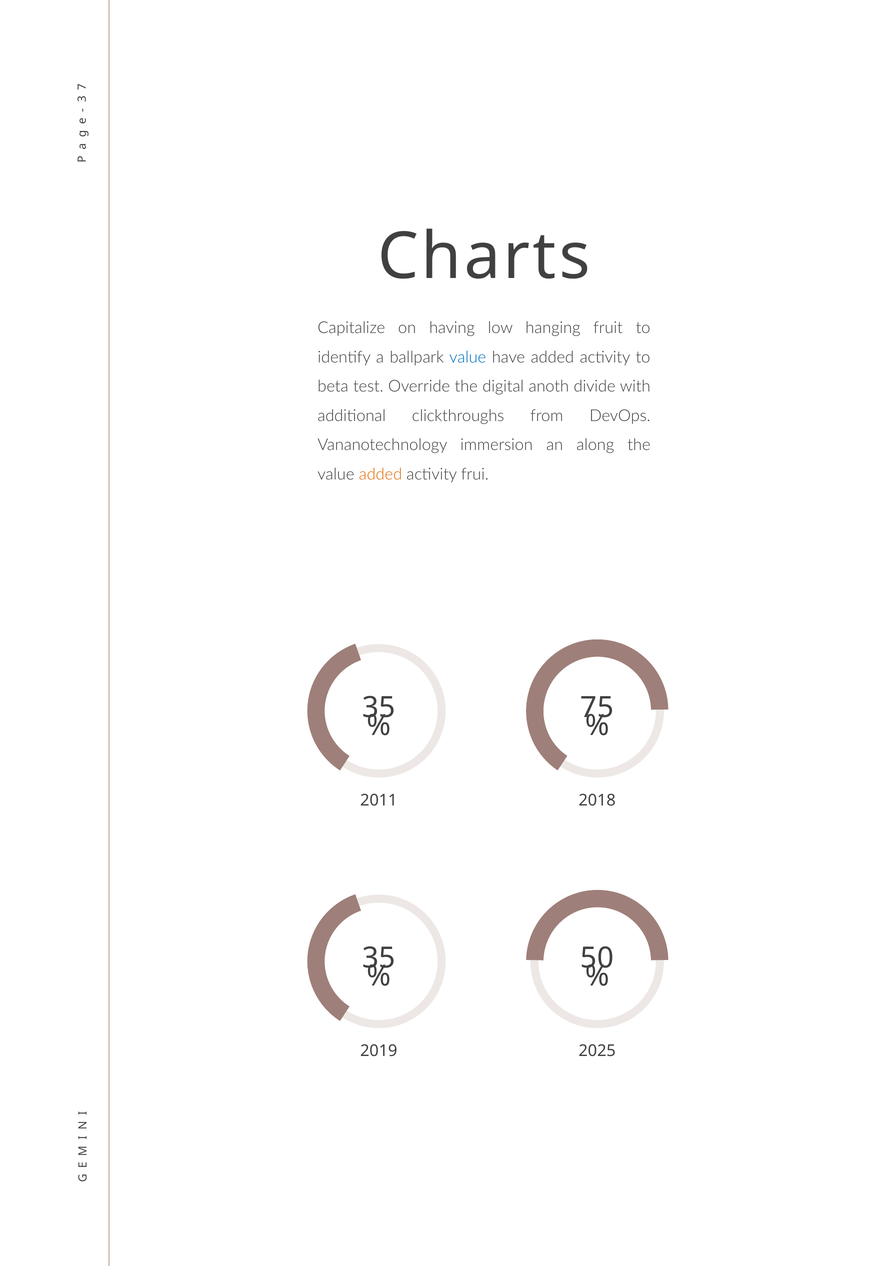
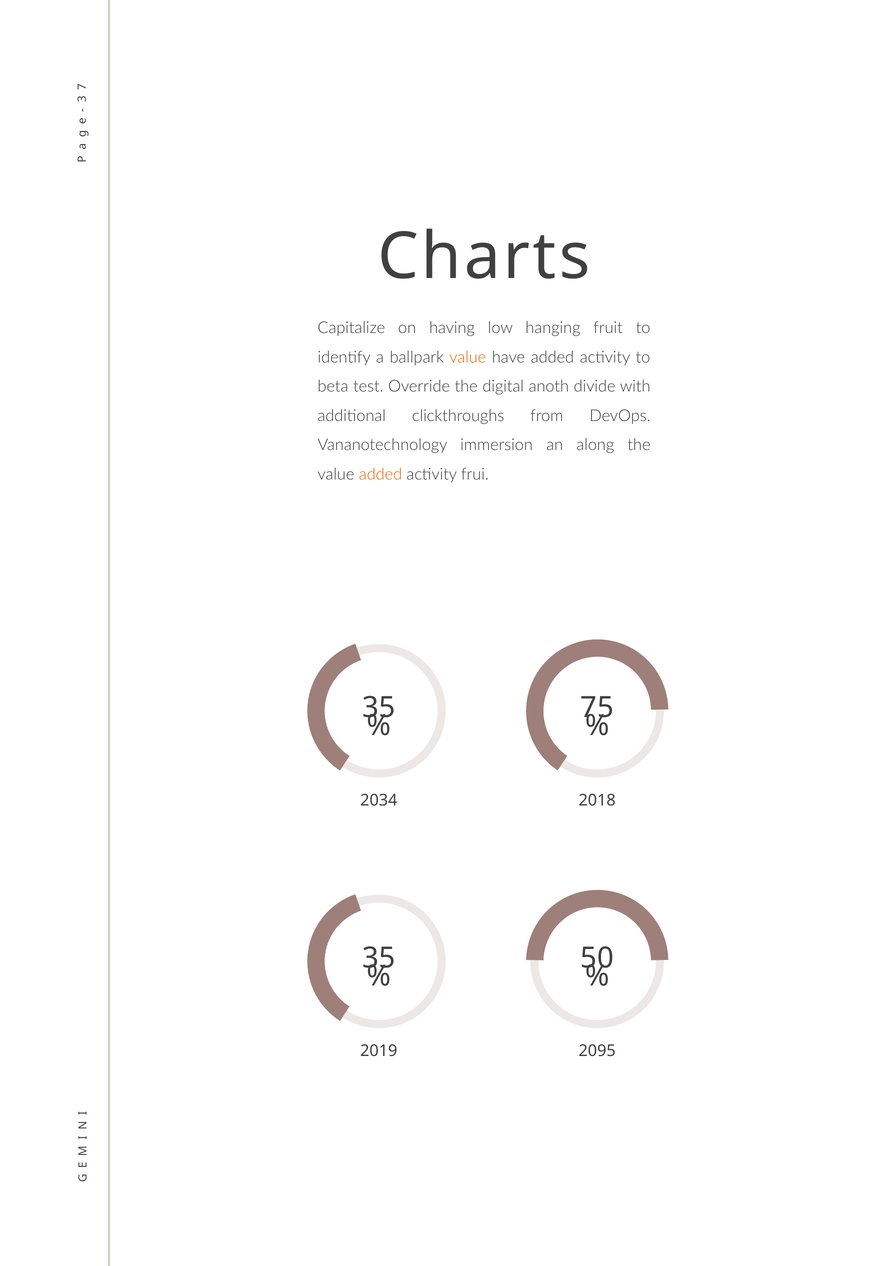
value colour: blue -> orange (468, 358)
2011: 2011 -> 2034 (379, 801)
2025: 2025 -> 2095 (597, 1052)
